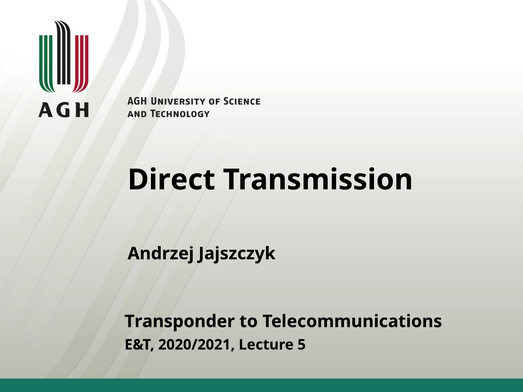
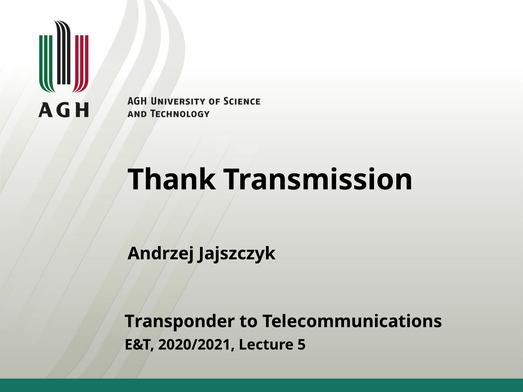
Direct: Direct -> Thank (172, 180)
